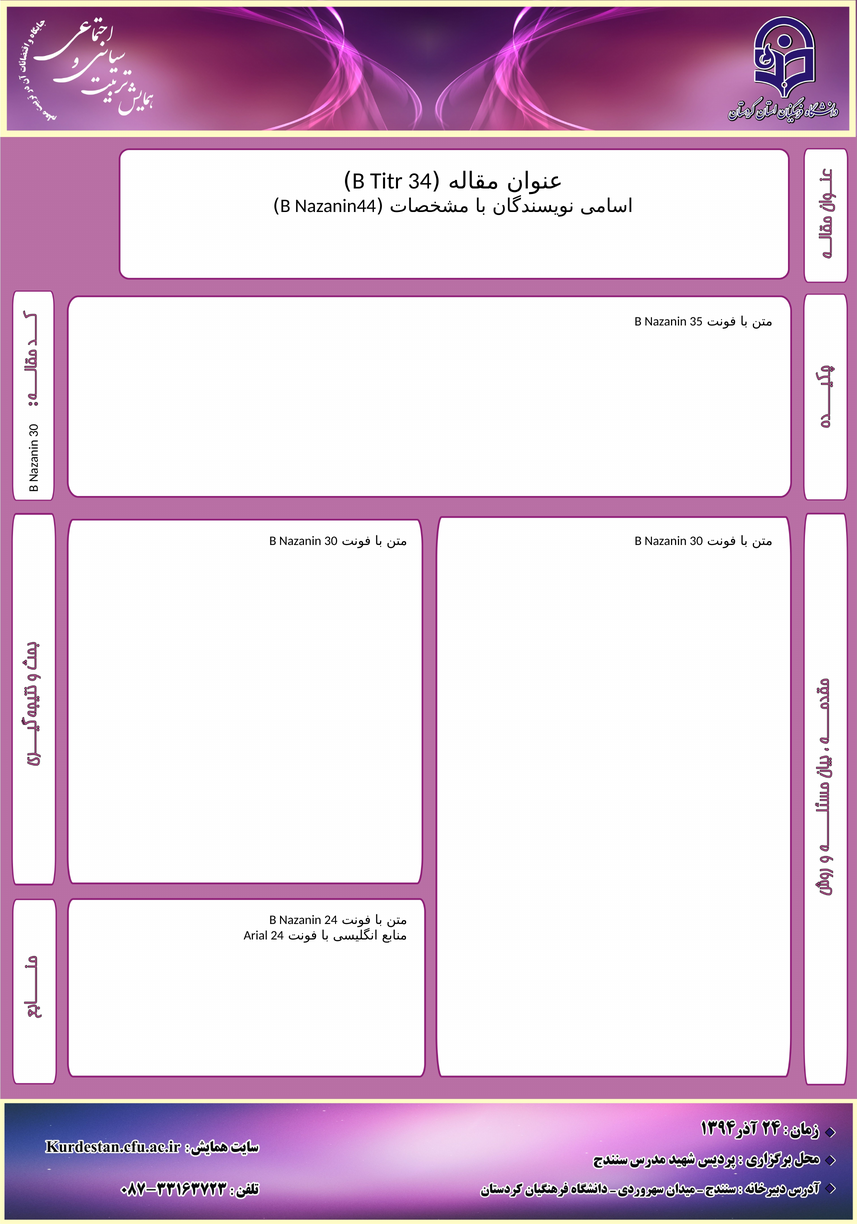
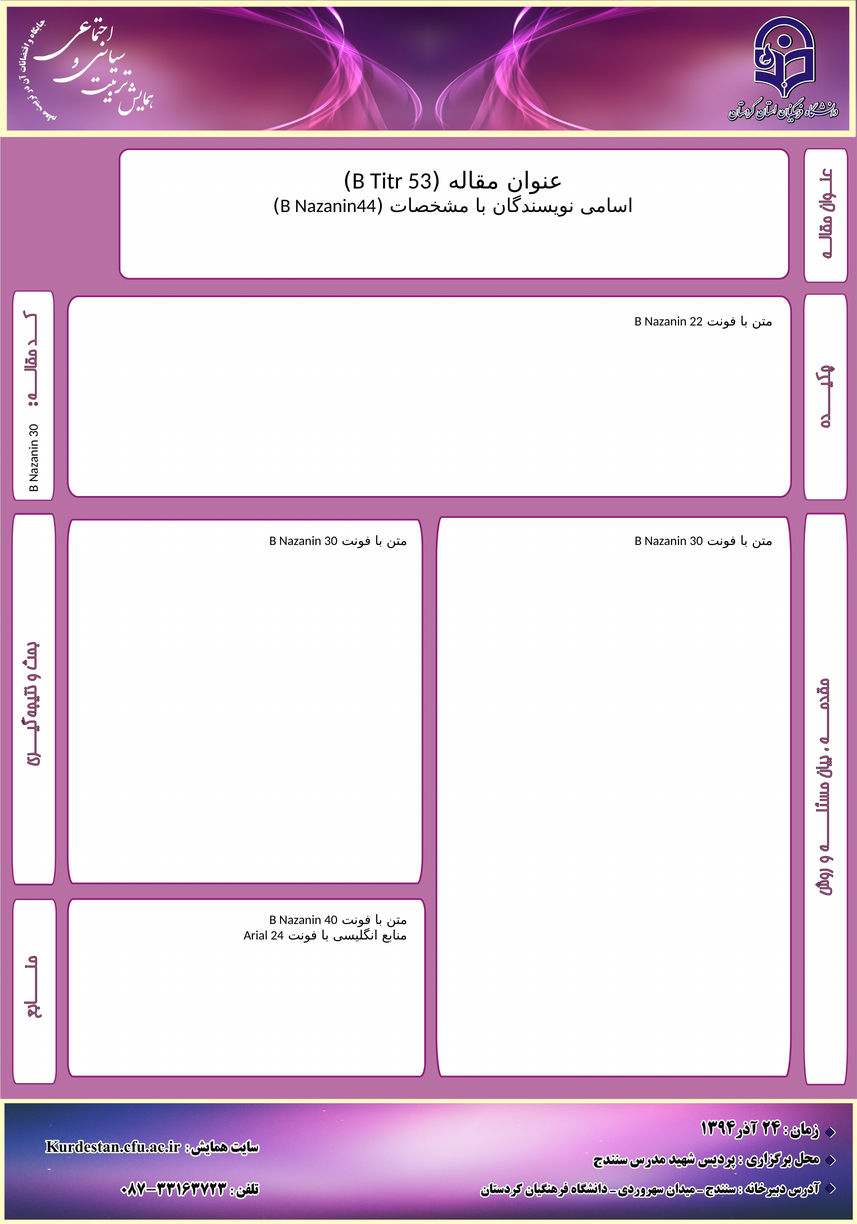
34: 34 -> 53 (420, 181)
35: 35 -> 22 (696, 322)
Nazanin 24: 24 -> 40 (331, 920)
